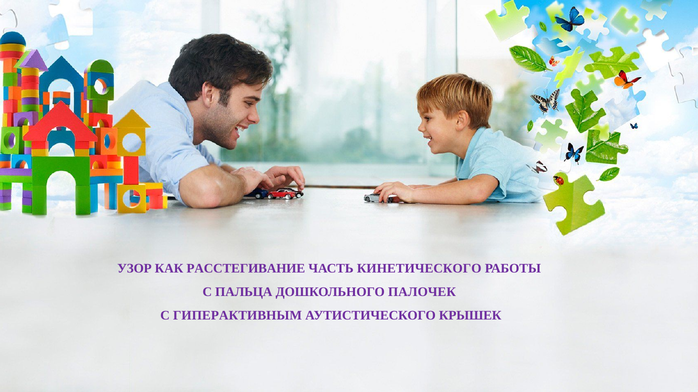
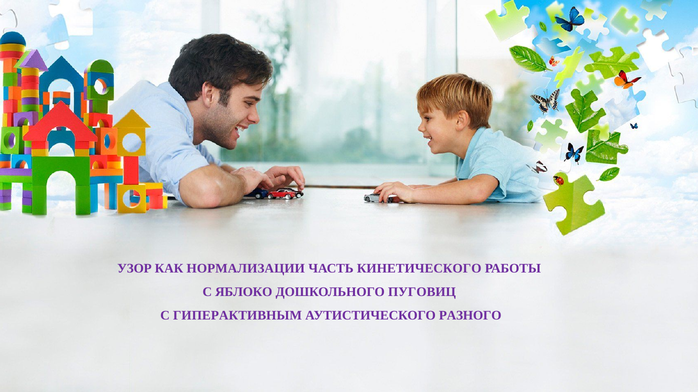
РАССТЕГИВАНИЕ: РАССТЕГИВАНИЕ -> НОРМАЛИЗАЦИИ (246, 269)
ПАЛЬЦА: ПАЛЬЦА -> ЯБЛОКО (244, 292)
ПАЛОЧЕК: ПАЛОЧЕК -> ПУГОВИЦ (422, 292)
КРЫШЕК: КРЫШЕК -> РАЗНОГО (470, 316)
